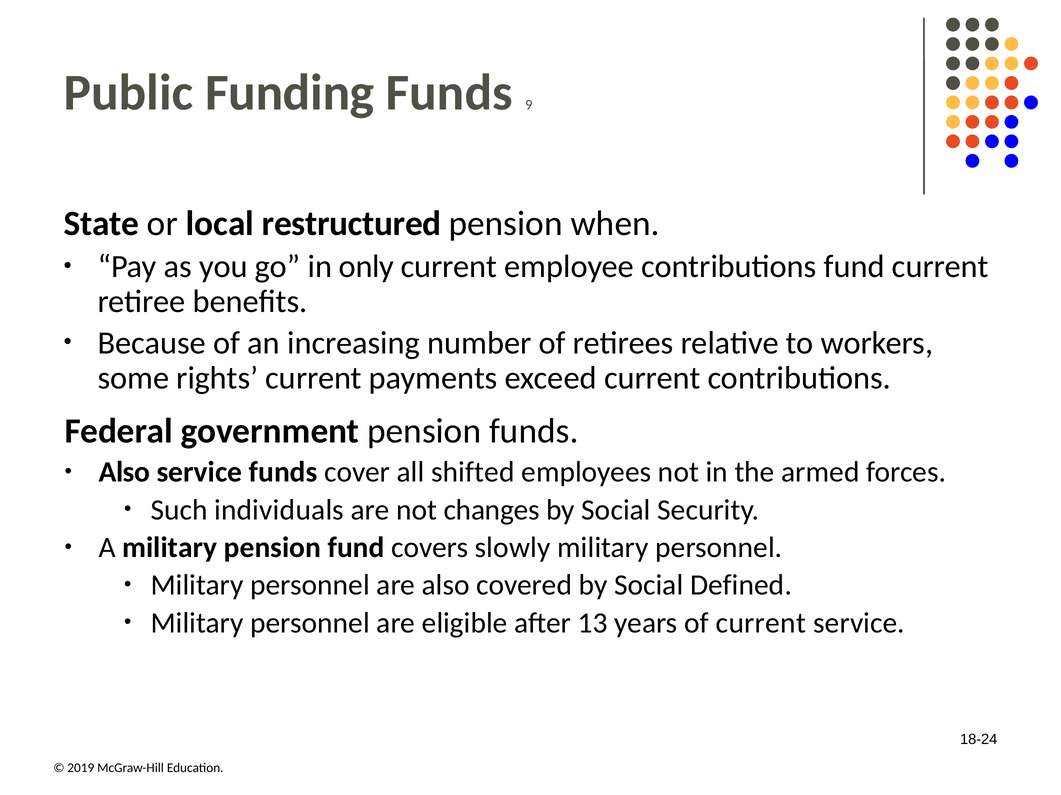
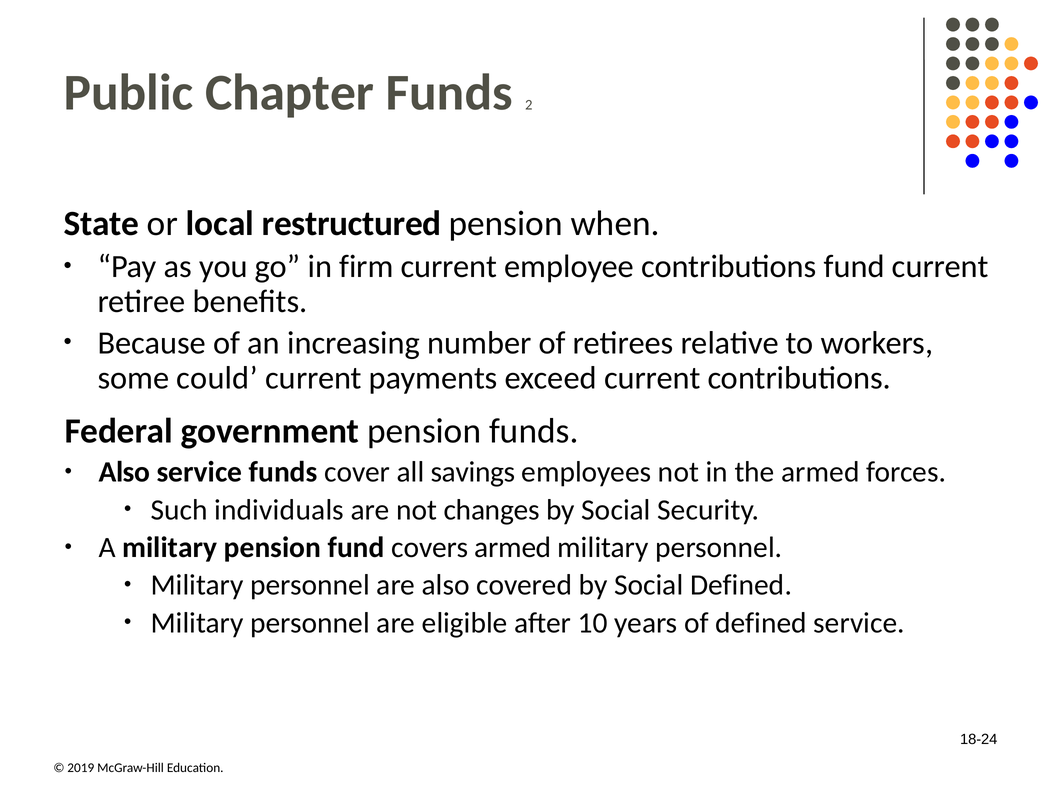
Funding: Funding -> Chapter (290, 93)
9: 9 -> 2 (529, 105)
only: only -> firm (366, 267)
rights: rights -> could (217, 378)
shifted: shifted -> savings (473, 473)
covers slowly: slowly -> armed (513, 548)
13: 13 -> 10 (593, 623)
of current: current -> defined (761, 623)
